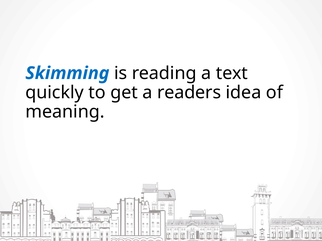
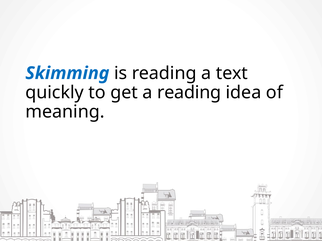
a readers: readers -> reading (189, 93)
